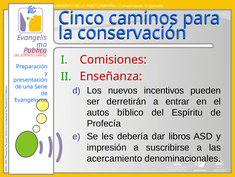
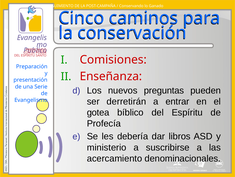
incentivos: incentivos -> preguntas (164, 90)
autos: autos -> gotea (98, 112)
impresión: impresión -> ministerio (107, 147)
